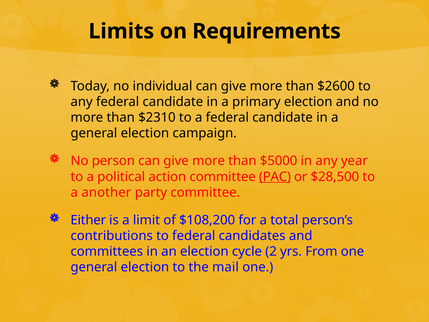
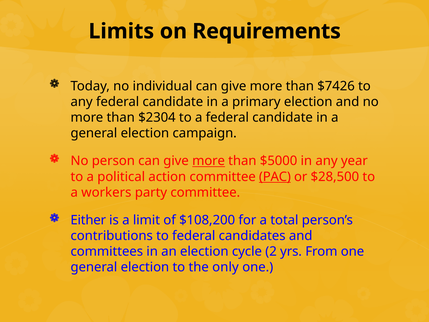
$2600: $2600 -> $7426 (336, 86)
$2310: $2310 -> $2304 (157, 117)
more underline: none -> present (209, 161)
another: another -> workers (106, 192)
mail: mail -> only (225, 267)
